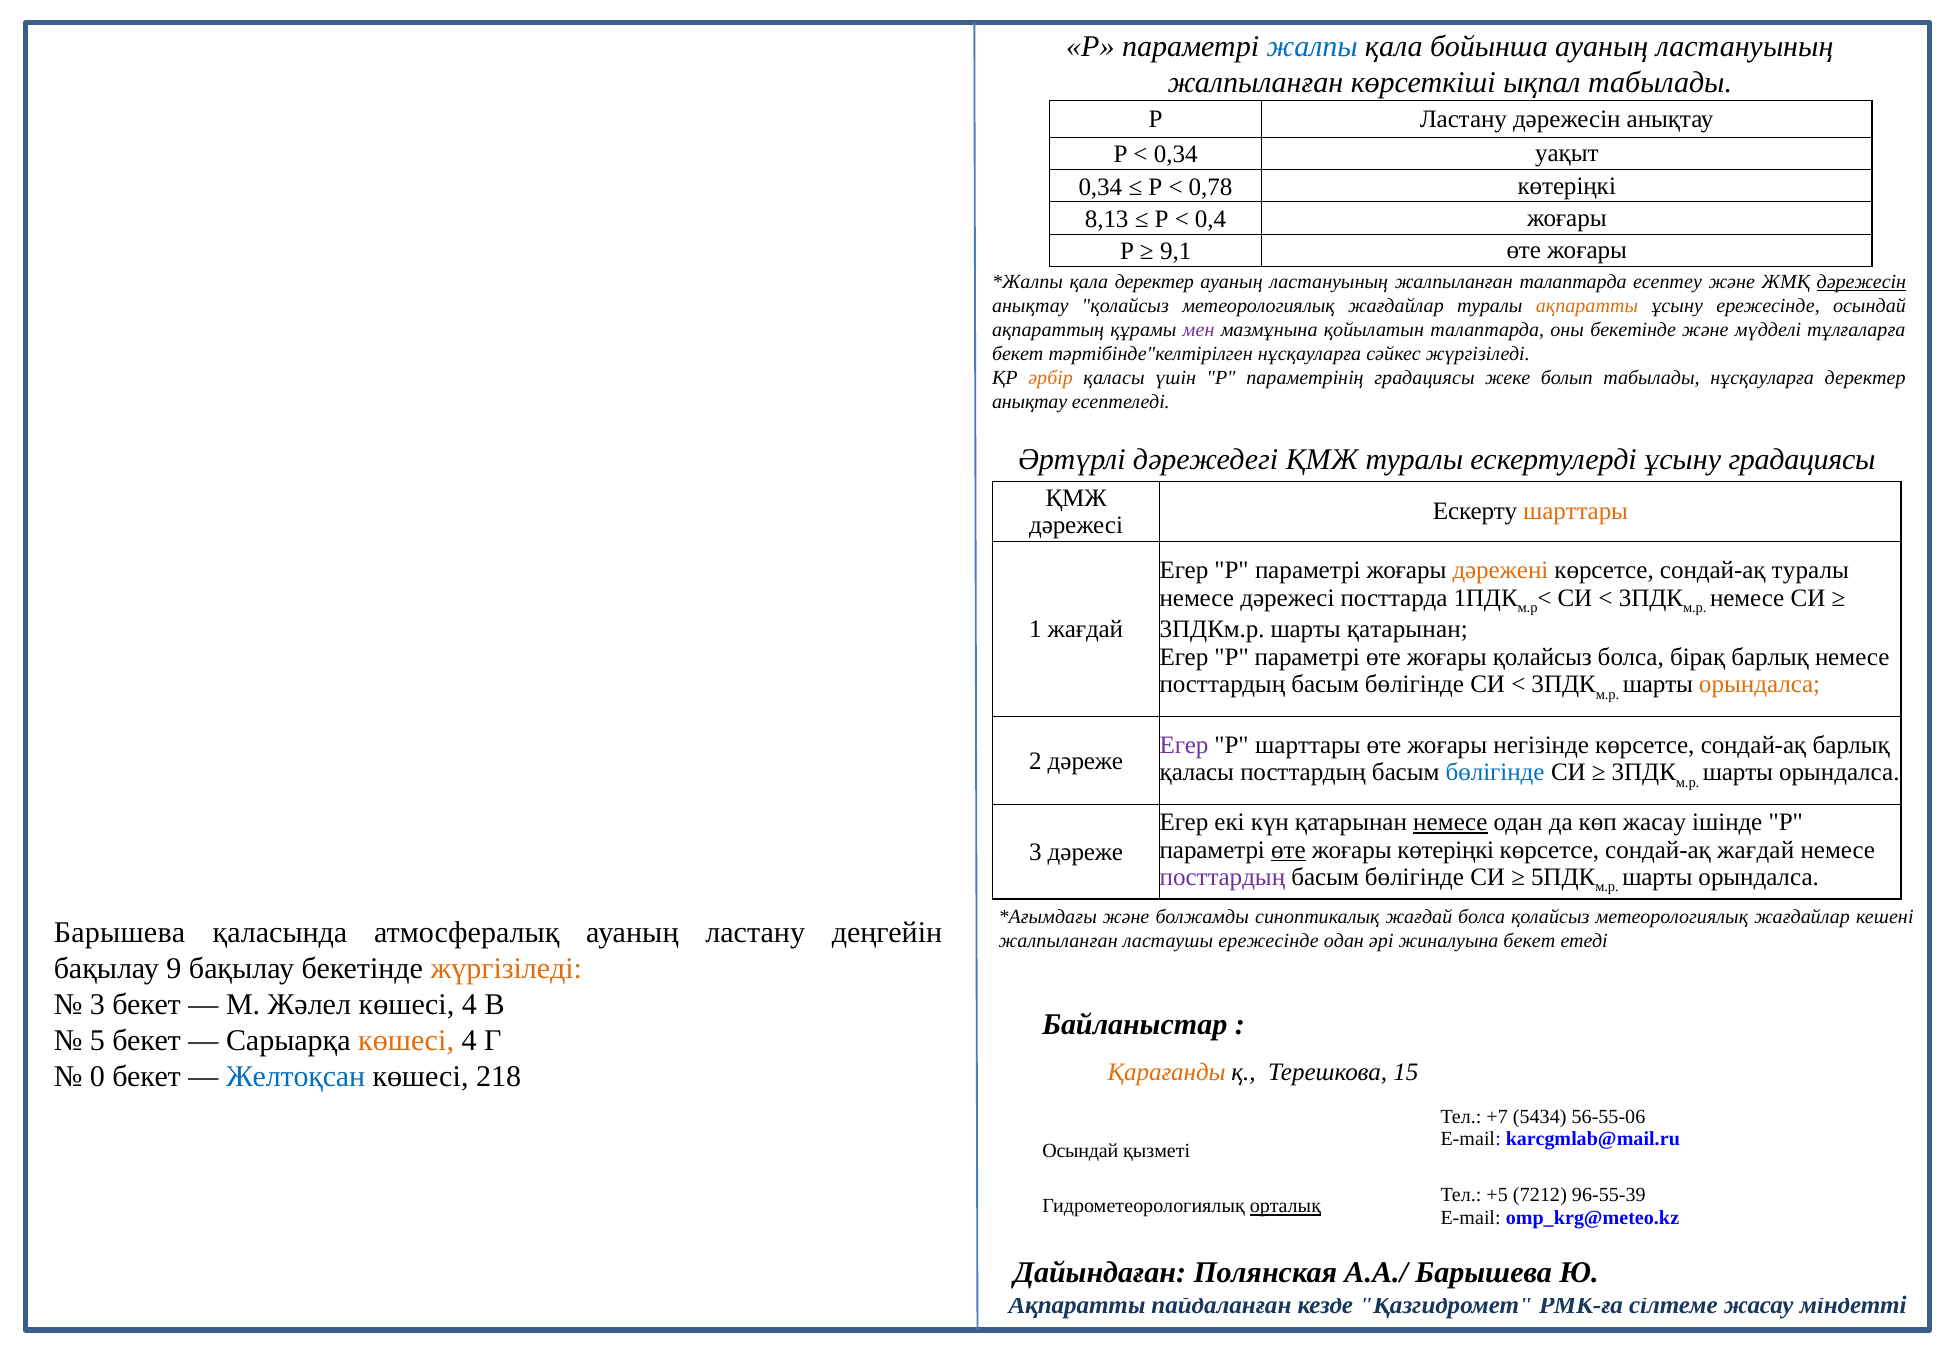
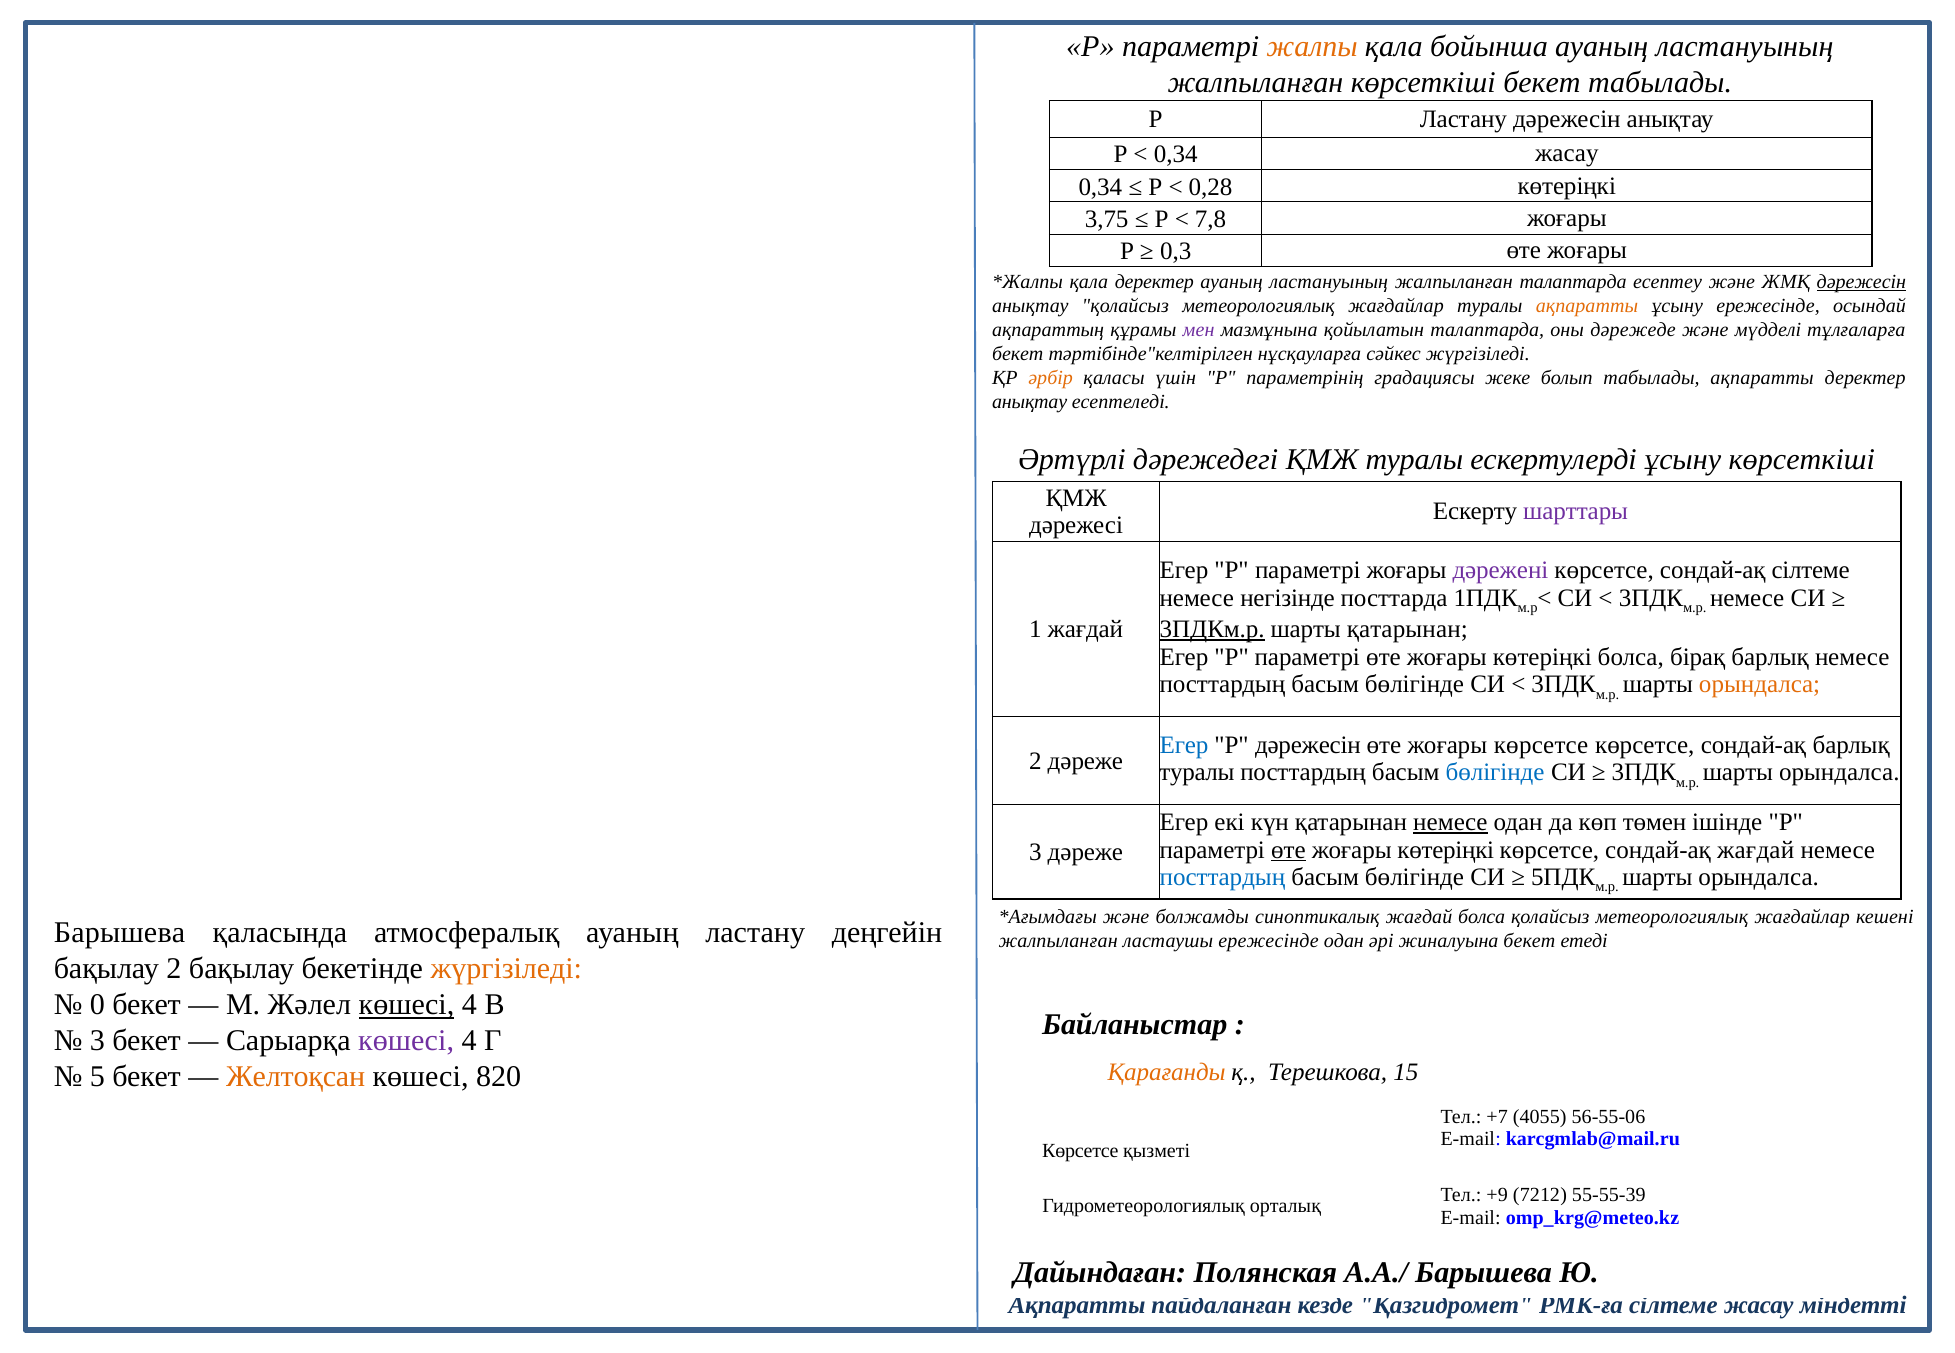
жалпы colour: blue -> orange (1312, 46)
көрсеткіші ықпал: ықпал -> бекет (1542, 82)
0,34 уақыт: уақыт -> жасау (1567, 154)
0,78: 0,78 -> 0,28 (1211, 187)
8,13: 8,13 -> 3,75 (1107, 219)
0,4: 0,4 -> 7,8 (1211, 219)
9,1: 9,1 -> 0,3 (1176, 251)
оны бекетінде: бекетінде -> дәрежеде (1633, 330)
табылады нұсқауларға: нұсқауларға -> ақпаратты (1762, 378)
ұсыну градациясы: градациясы -> көрсеткіші (1802, 459)
шарттары colour: orange -> purple (1576, 512)
дәрежені colour: orange -> purple (1500, 570)
сондай-ақ туралы: туралы -> сілтеме (1811, 570)
немесе дәрежесі: дәрежесі -> негізінде (1287, 598)
3ПДКм.р underline: none -> present (1212, 630)
қолайсыз: қолайсыз -> көтеріңкі (1542, 657)
Егер colour: purple -> blue (1184, 745)
Р шарттары: шарттары -> дәрежесін (1308, 745)
жоғары негізінде: негізінде -> көрсетсе (1541, 745)
қаласы: қаласы -> туралы (1197, 773)
көп жасау: жасау -> төмен (1655, 822)
посттардың colour: purple -> blue (1222, 878)
бақылау 9: 9 -> 2 (174, 969)
3: 3 -> 0 (97, 1005)
көшесі underline: none -> present (407, 1005)
5: 5 -> 3 (97, 1041)
көшесі colour: orange -> purple (406, 1041)
0: 0 -> 5 (97, 1077)
Желтоқсан colour: blue -> orange (296, 1077)
218: 218 -> 820 (499, 1077)
5434: 5434 -> 4055 (1540, 1117)
Осындай: Осындай -> Көрсетсе (1080, 1151)
+5: +5 -> +9 (1497, 1196)
96-55-39: 96-55-39 -> 55-55-39 (1609, 1196)
орталық underline: present -> none (1285, 1207)
